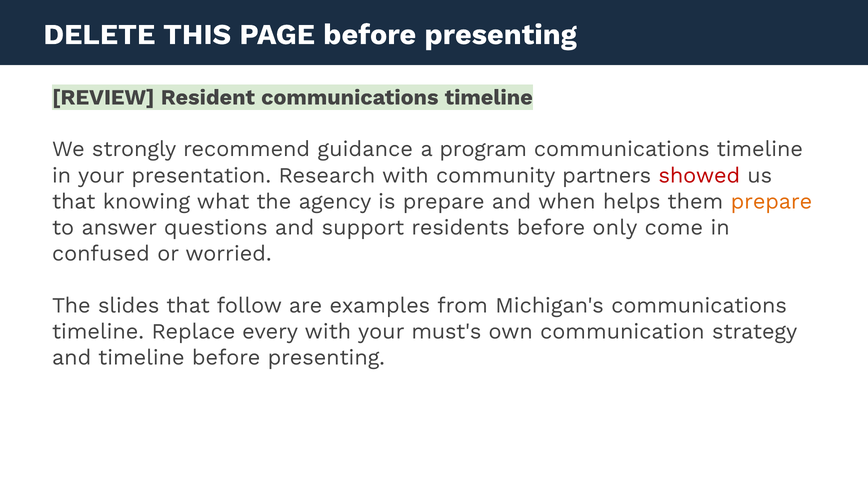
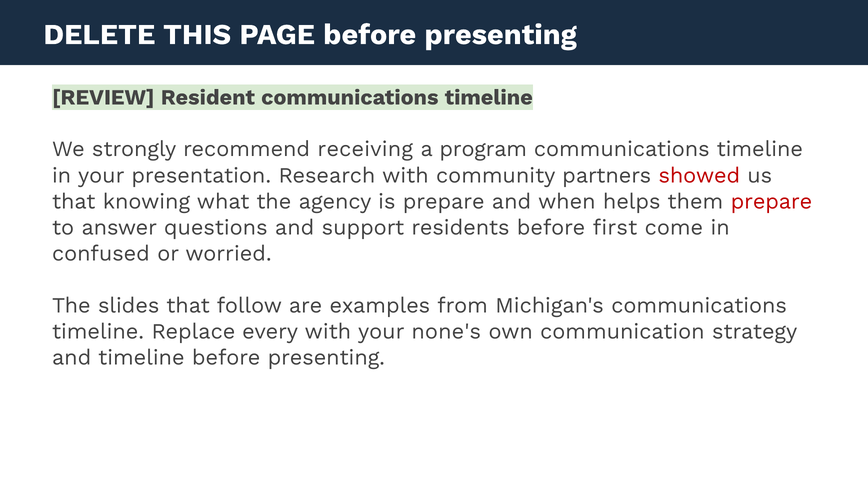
guidance: guidance -> receiving (365, 149)
prepare colour: orange -> red (771, 202)
only: only -> first (615, 228)
must's: must's -> none's (446, 332)
